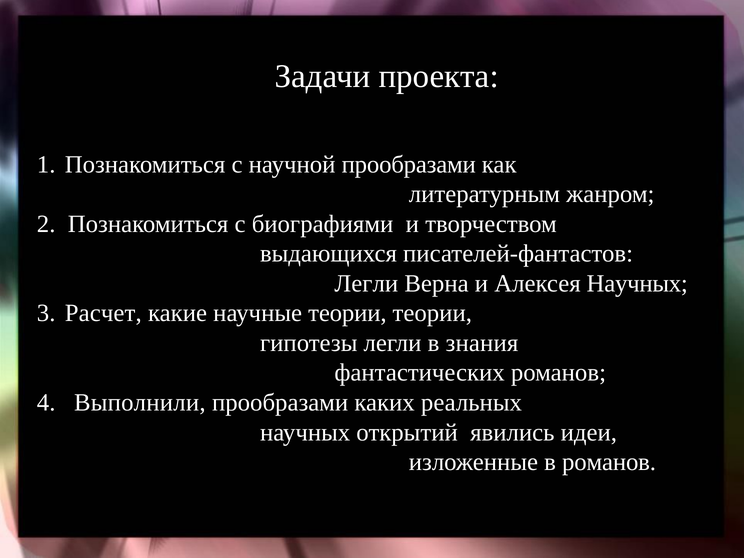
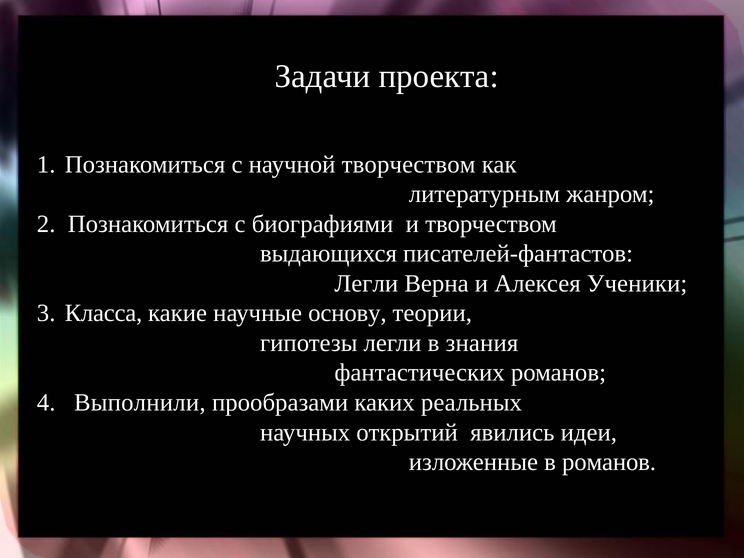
научной прообразами: прообразами -> творчеством (409, 164)
Алексея Научных: Научных -> Ученики (637, 284)
Расчет: Расчет -> Класса (103, 313)
научные теории: теории -> основу (347, 313)
